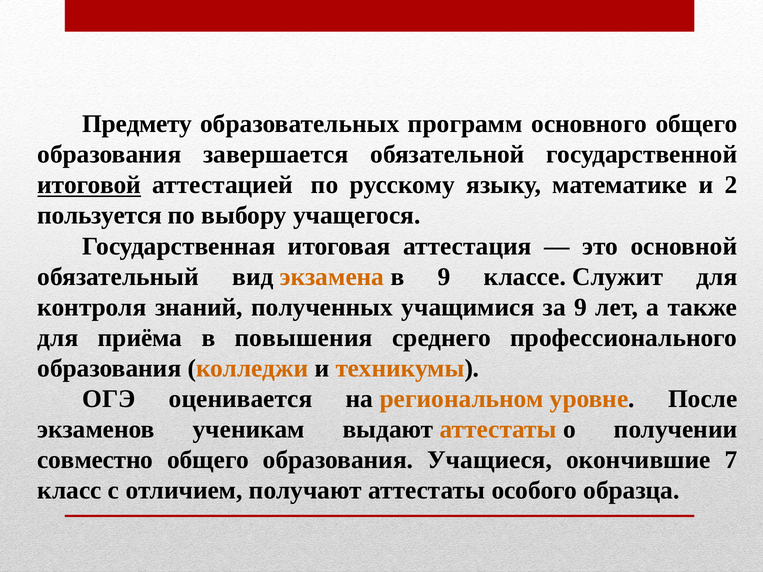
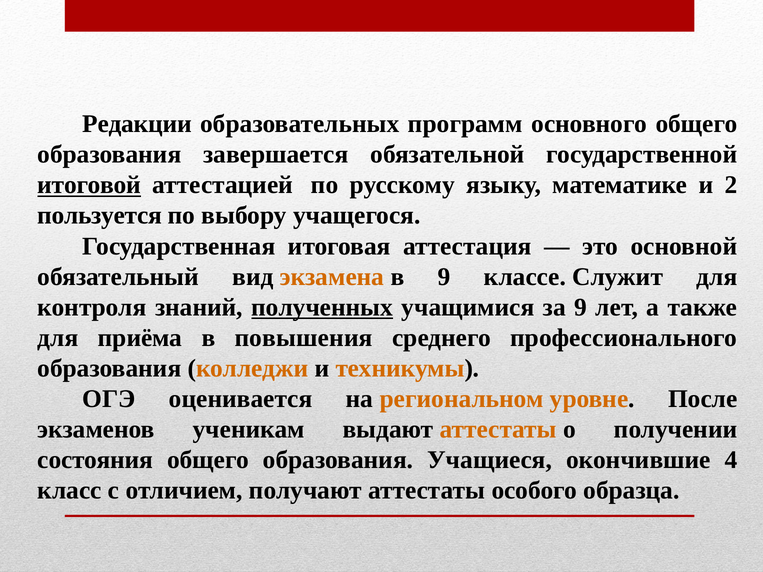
Предмету: Предмету -> Редакции (137, 124)
полученных underline: none -> present (322, 307)
совместно: совместно -> состояния (95, 460)
7: 7 -> 4 (731, 460)
